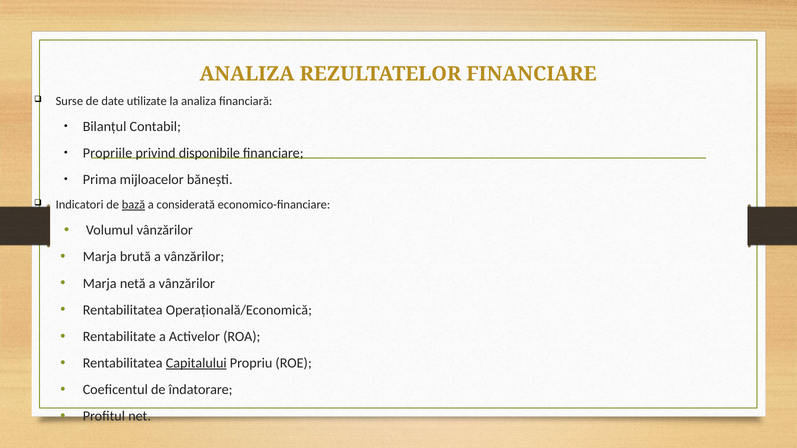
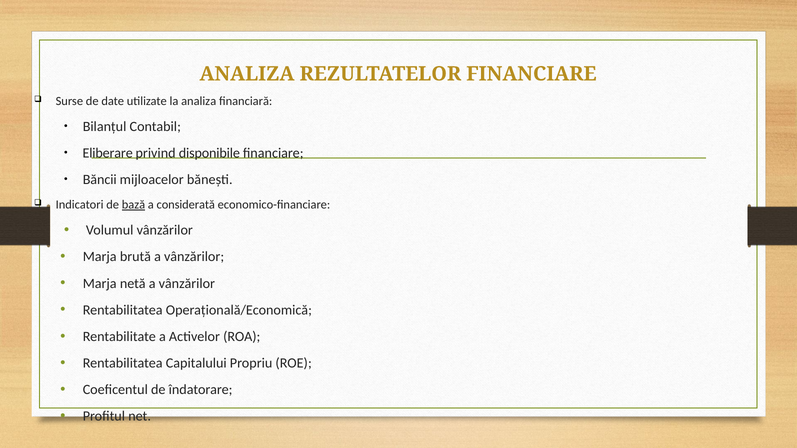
Propriile: Propriile -> Eliberare (108, 153)
Prima: Prima -> Băncii (100, 180)
Capitalului underline: present -> none (196, 363)
